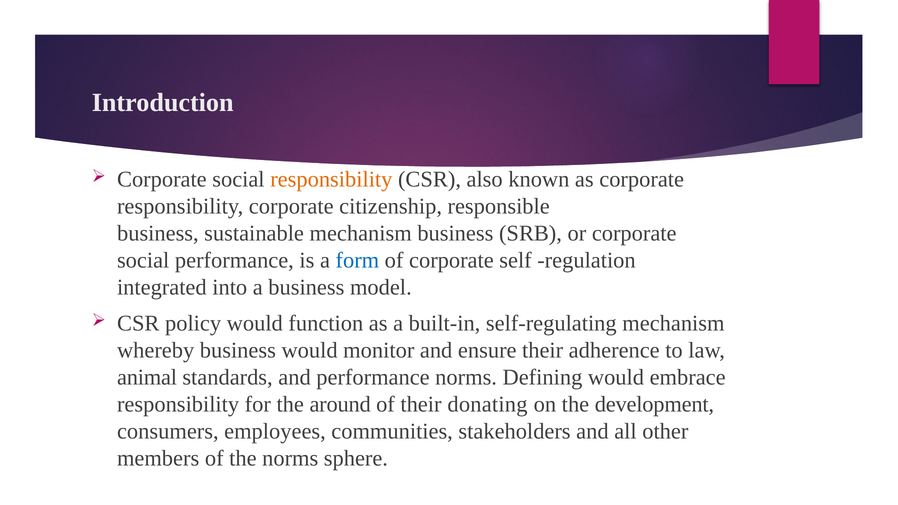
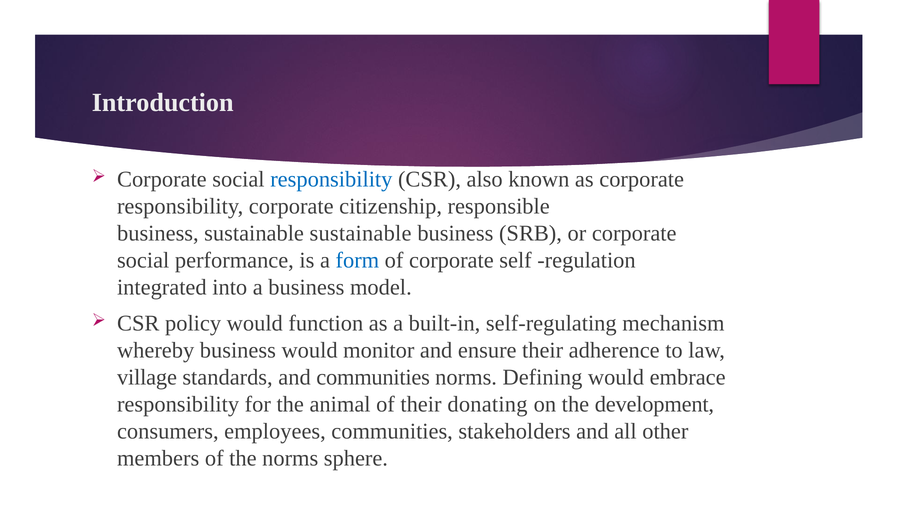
responsibility colour: orange -> blue (331, 179)
sustainable mechanism: mechanism -> sustainable (361, 233)
animal: animal -> village (147, 377)
and performance: performance -> communities (373, 377)
around: around -> animal (340, 404)
